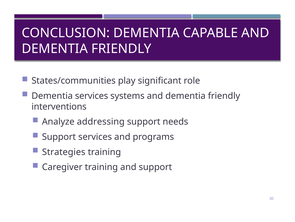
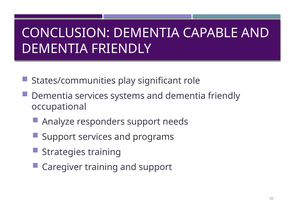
interventions: interventions -> occupational (59, 106)
addressing: addressing -> responders (101, 121)
